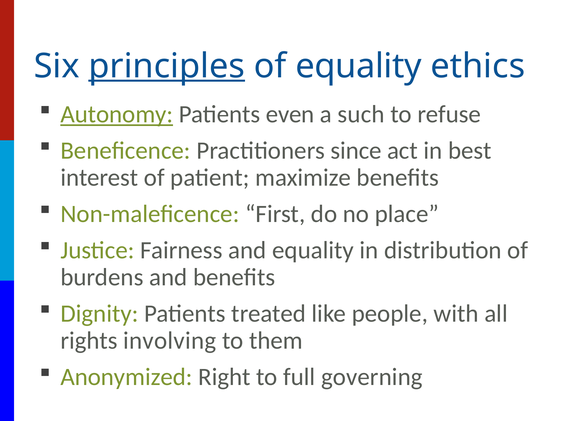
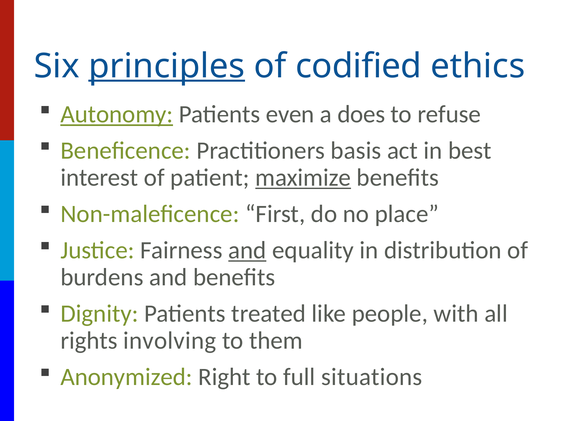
of equality: equality -> codified (359, 66)
such: such -> does (361, 115)
since: since -> basis (356, 151)
maximize underline: none -> present (303, 178)
and underline: none -> present (247, 251)
governing: governing -> situations (372, 377)
